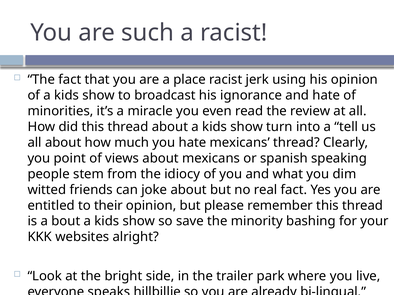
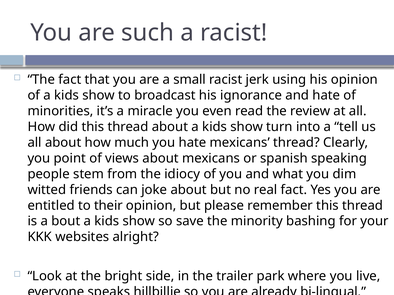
place: place -> small (190, 80)
